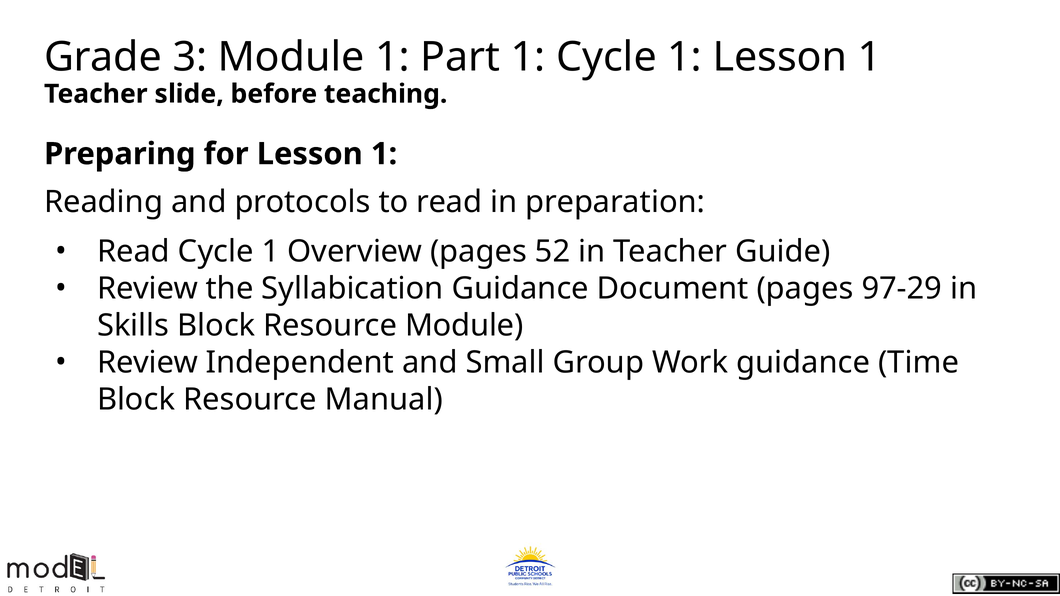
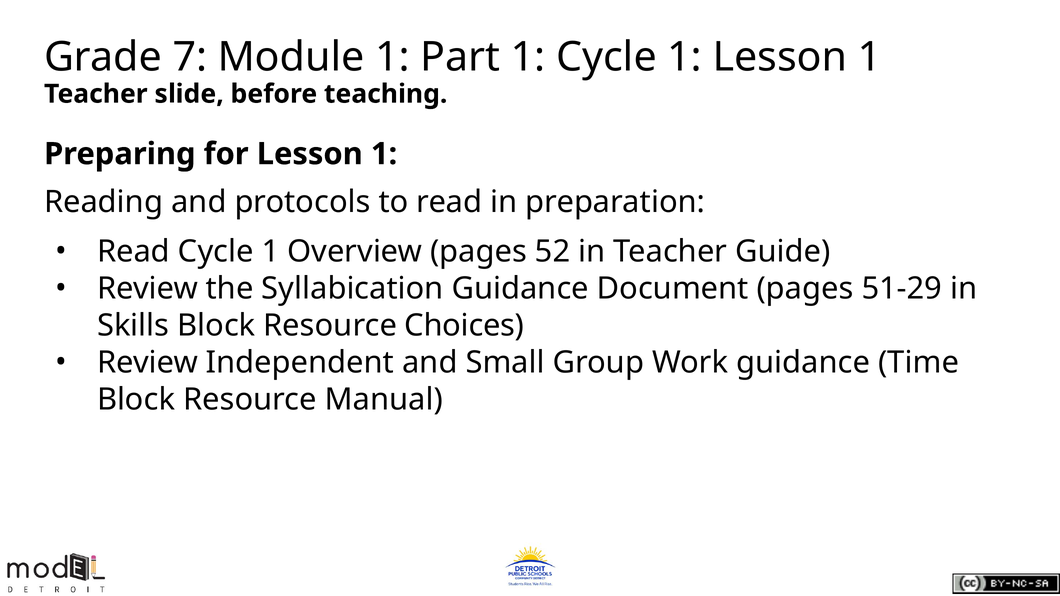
3: 3 -> 7 (190, 57)
97-29: 97-29 -> 51-29 (902, 289)
Resource Module: Module -> Choices (464, 326)
